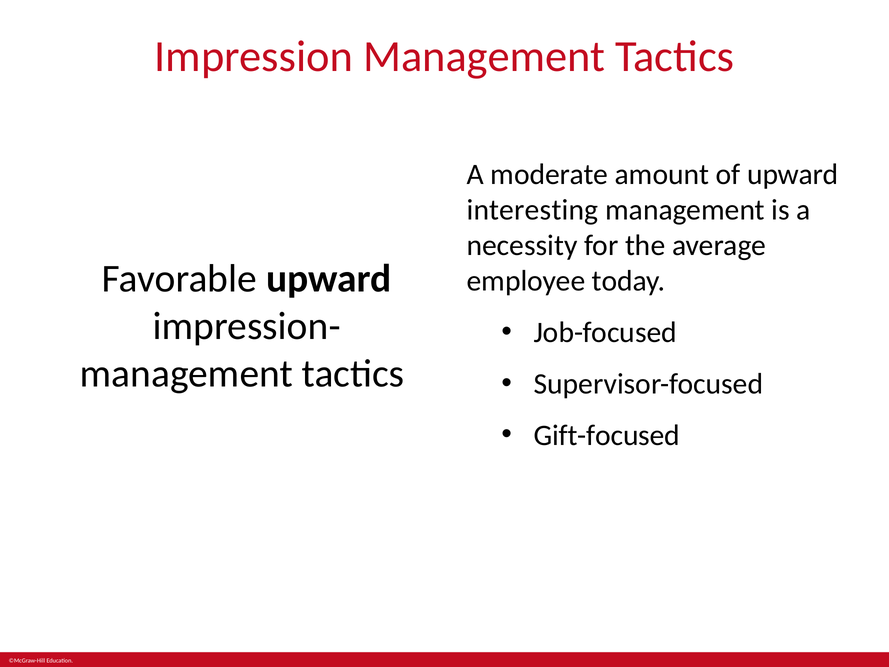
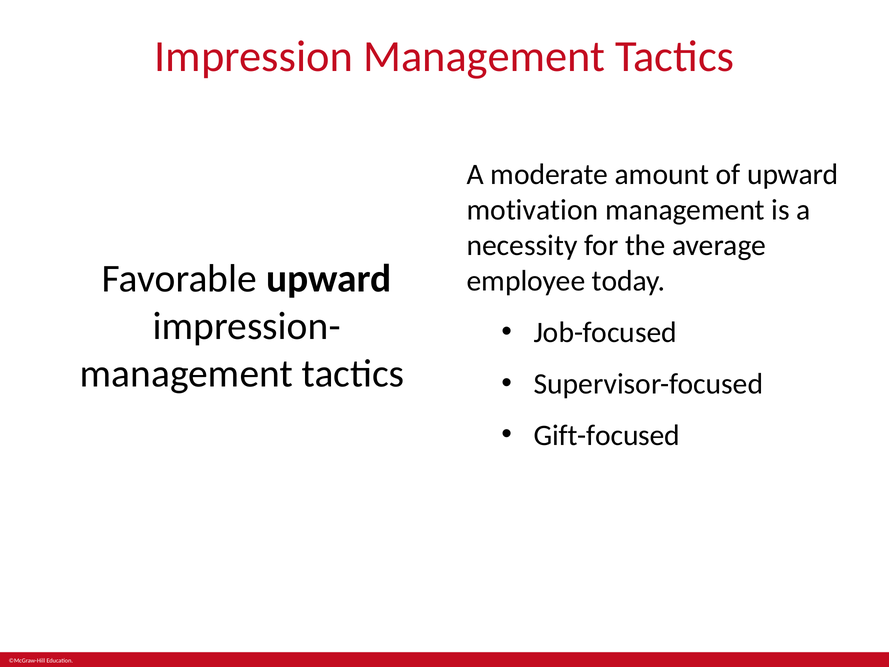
interesting: interesting -> motivation (533, 210)
